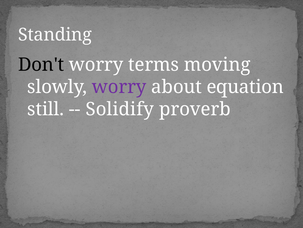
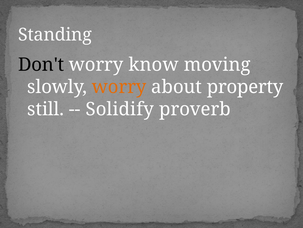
terms: terms -> know (154, 64)
worry colour: purple -> orange (119, 87)
equation: equation -> property (245, 87)
